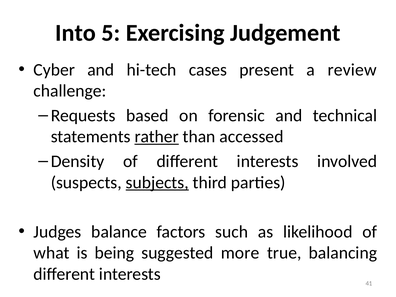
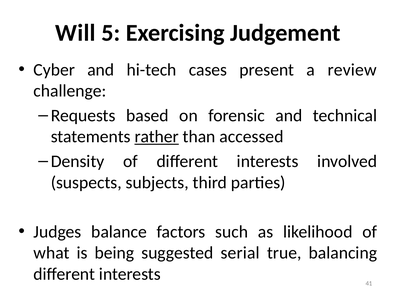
Into: Into -> Will (75, 33)
subjects underline: present -> none (157, 182)
more: more -> serial (240, 253)
